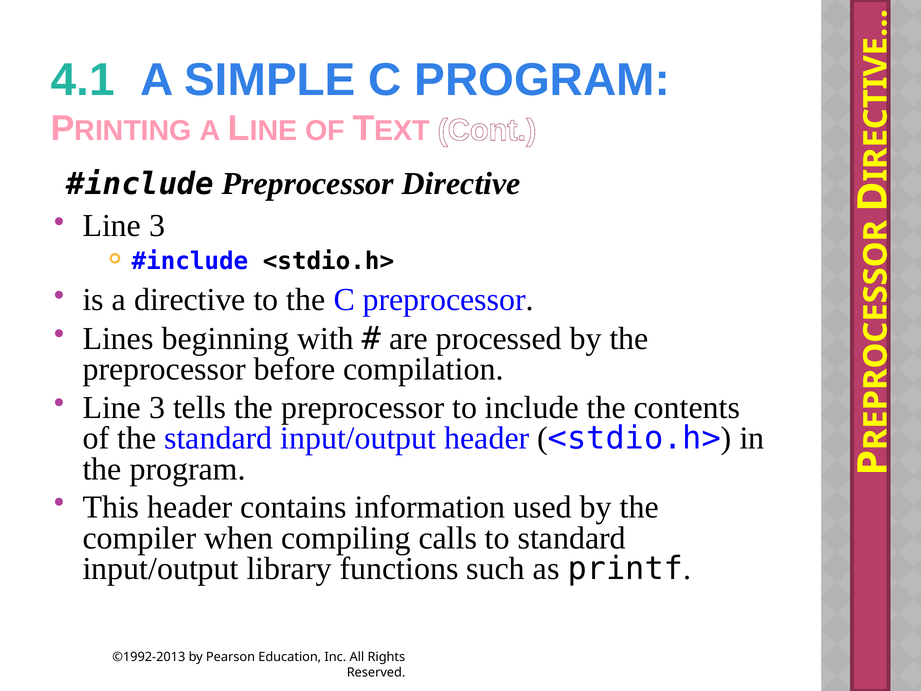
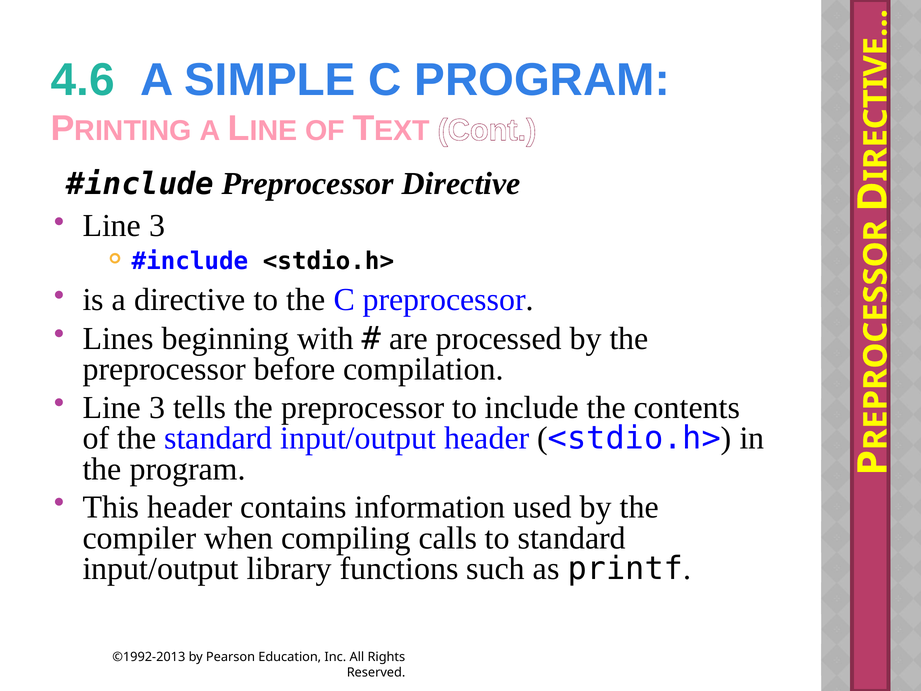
4.1: 4.1 -> 4.6 (83, 80)
